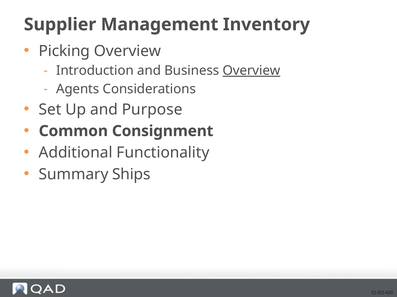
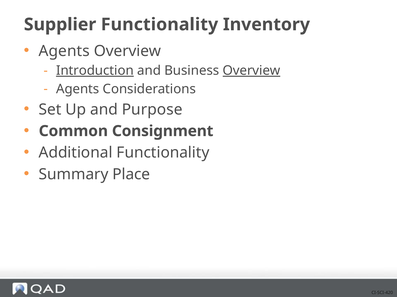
Supplier Management: Management -> Functionality (159, 25)
Picking: Picking -> Agents (64, 51)
Introduction underline: none -> present (95, 71)
Ships: Ships -> Place (131, 175)
